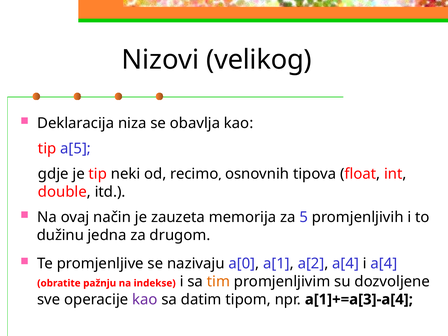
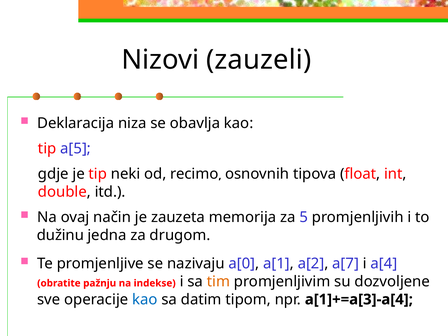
velikog: velikog -> zauzeli (259, 60)
a[2 a[4: a[4 -> a[7 (346, 264)
kao colour: purple -> blue (145, 299)
